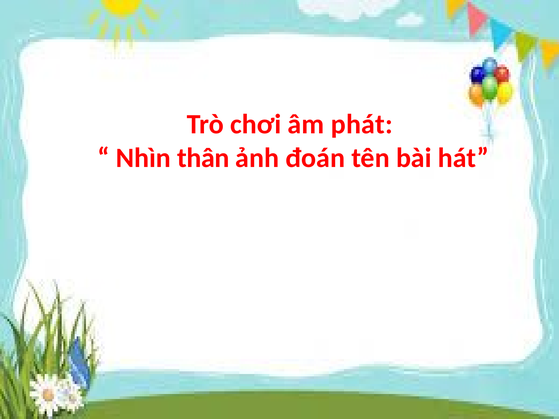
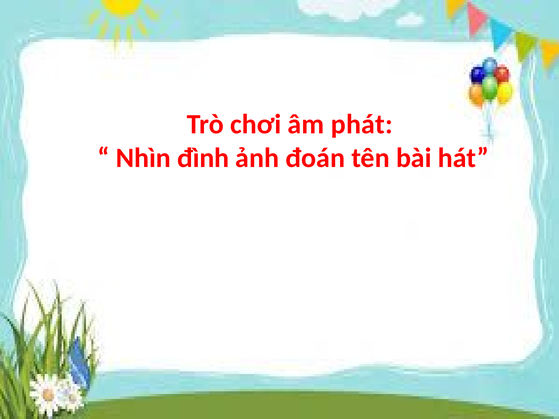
thân: thân -> đình (203, 158)
